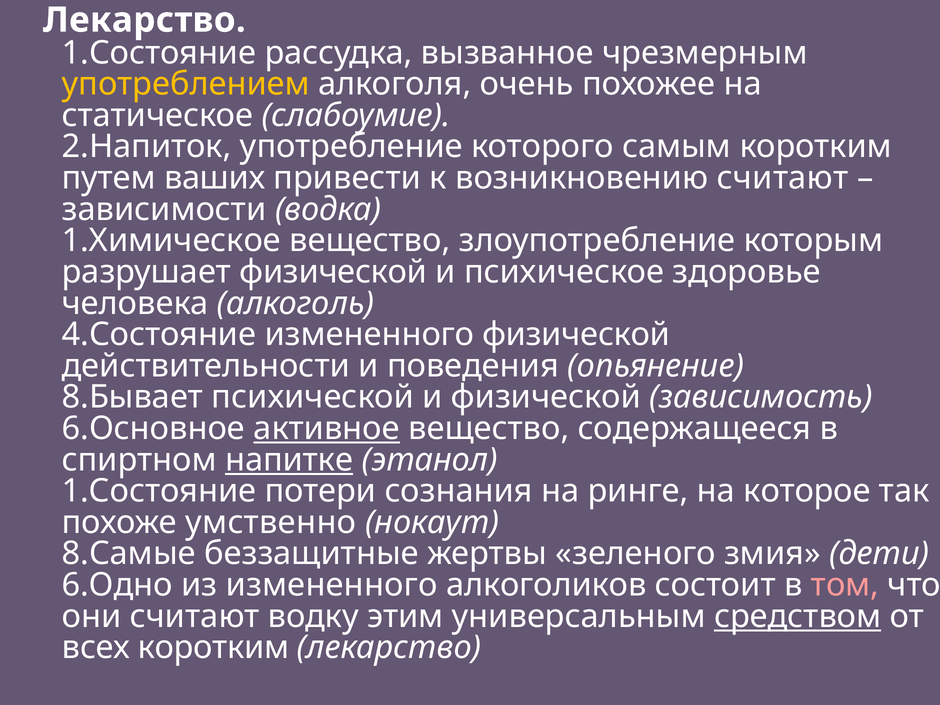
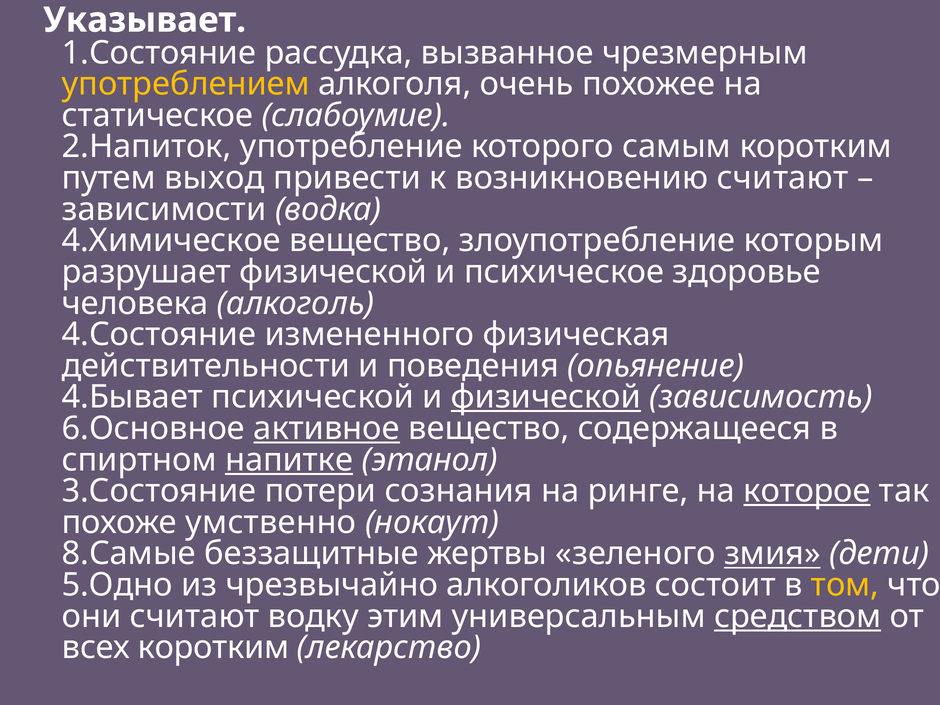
Лекарство: Лекарство -> Указывает (145, 20)
ваших: ваших -> выход (214, 178)
1.Химическое: 1.Химическое -> 4.Химическое (171, 241)
измененного физической: физической -> физическая (576, 335)
8.Бывает: 8.Бывает -> 4.Бывает (132, 397)
физической underline: none -> present (546, 397)
1.Состояние: 1.Состояние -> 3.Состояние (159, 491)
которое underline: none -> present (807, 491)
змия underline: none -> present (772, 554)
6.Одно: 6.Одно -> 5.Одно (117, 585)
из измененного: измененного -> чрезвычайно (332, 585)
том colour: pink -> yellow (845, 585)
